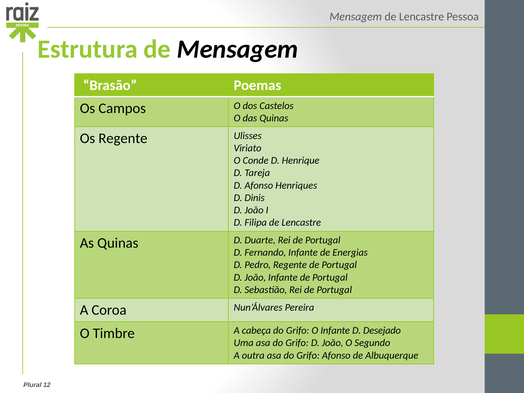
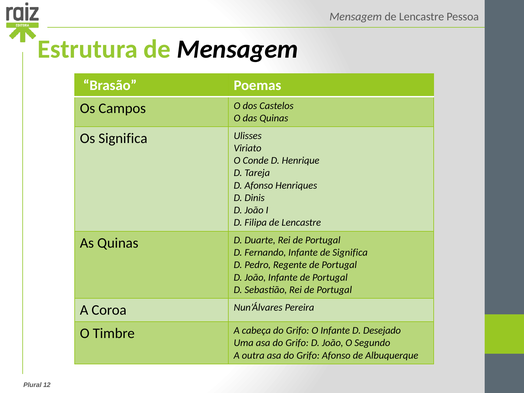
Os Regente: Regente -> Significa (123, 138)
de Energias: Energias -> Significa (350, 253)
